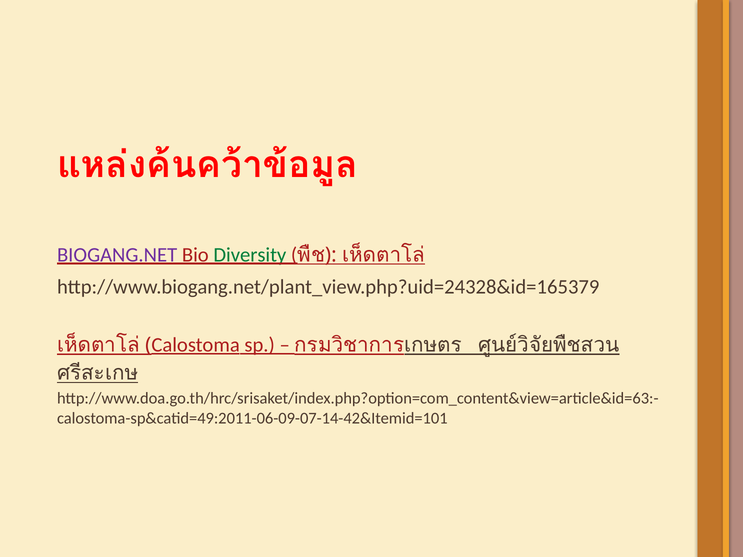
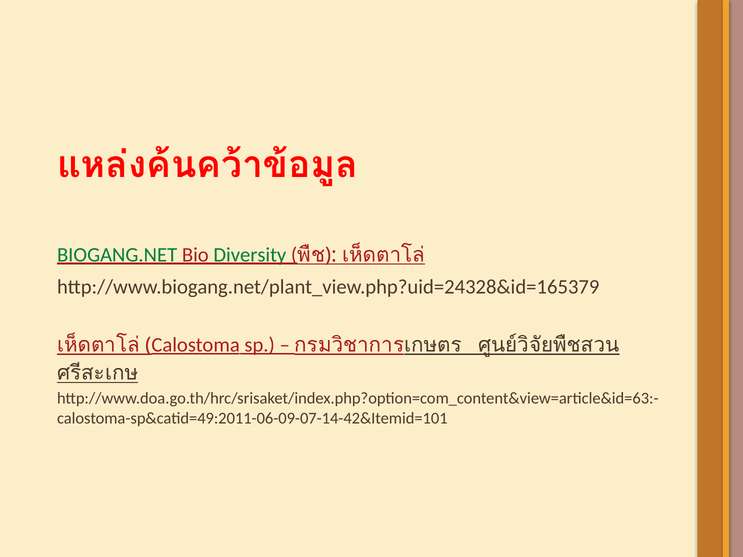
BIOGANG.NET colour: purple -> green (117, 255)
